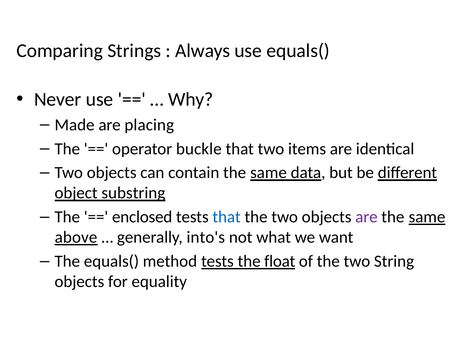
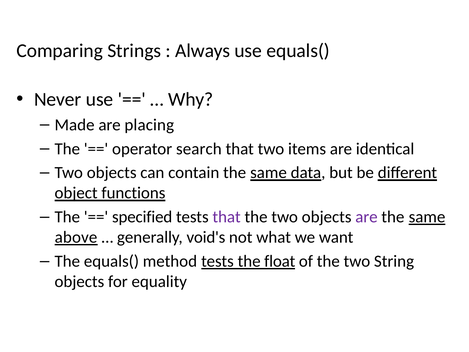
buckle: buckle -> search (199, 149)
substring: substring -> functions (133, 193)
enclosed: enclosed -> specified (142, 217)
that colour: blue -> purple (227, 217)
into's: into's -> void's (206, 237)
